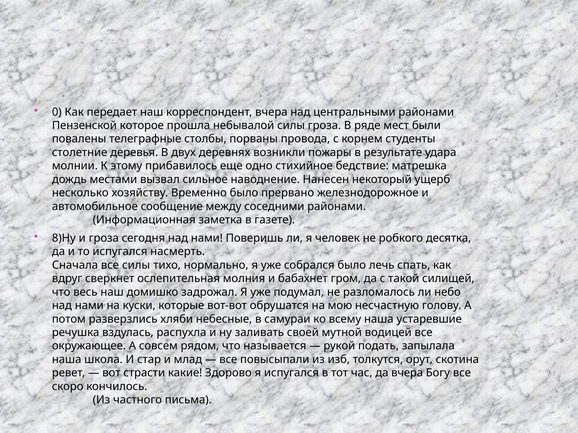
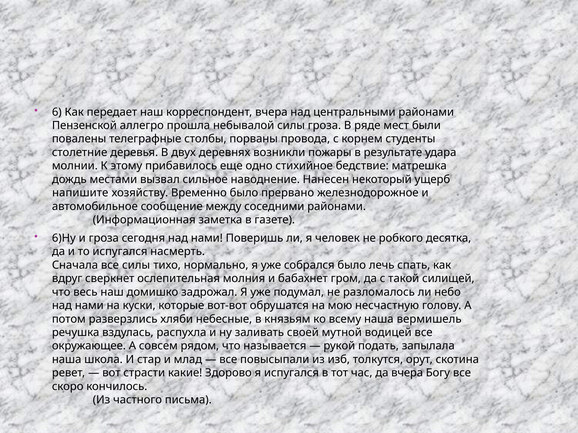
0: 0 -> 6 (57, 112)
которое: которое -> аллегро (142, 126)
несколько: несколько -> напишите (80, 193)
8)Ну: 8)Ну -> 6)Ну (64, 238)
самураи: самураи -> князьям (287, 319)
устаревшие: устаревшие -> вермишель (429, 319)
